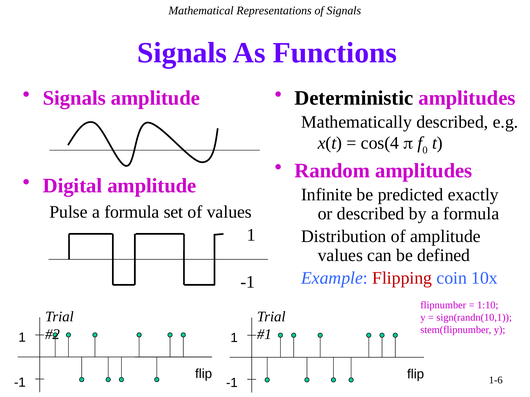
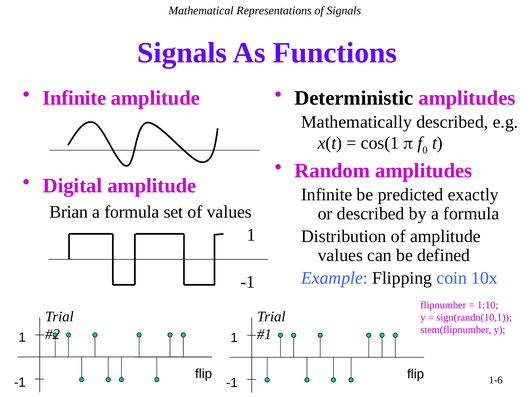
Signals: Signals -> Infinite (74, 98)
cos(4: cos(4 -> cos(1 (380, 143)
Pulse: Pulse -> Brian (69, 212)
Flipping colour: red -> black (402, 278)
